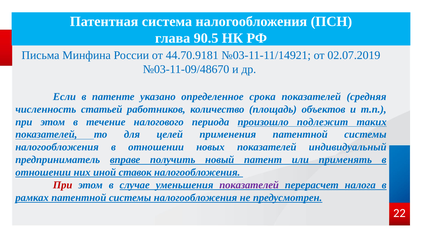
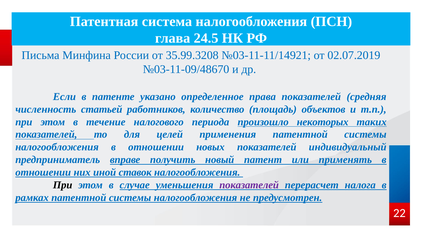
90.5: 90.5 -> 24.5 (206, 38)
44.70.9181: 44.70.9181 -> 35.99.3208 (192, 55)
срока: срока -> права (263, 97)
подлежит: подлежит -> некоторых (323, 122)
При colour: red -> black (63, 185)
